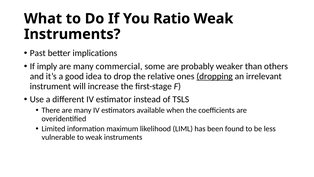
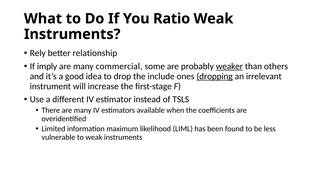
Past: Past -> Rely (38, 53)
implications: implications -> relationship (95, 53)
weaker underline: none -> present (229, 66)
relative: relative -> include (161, 76)
